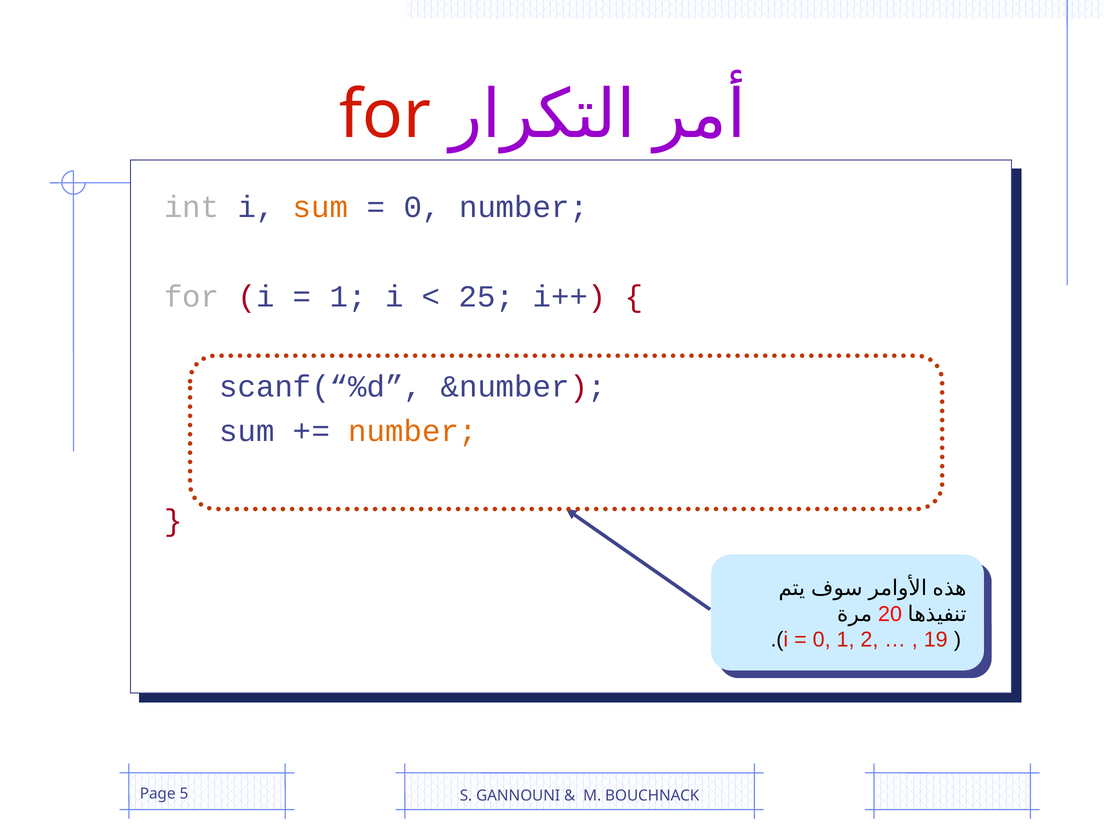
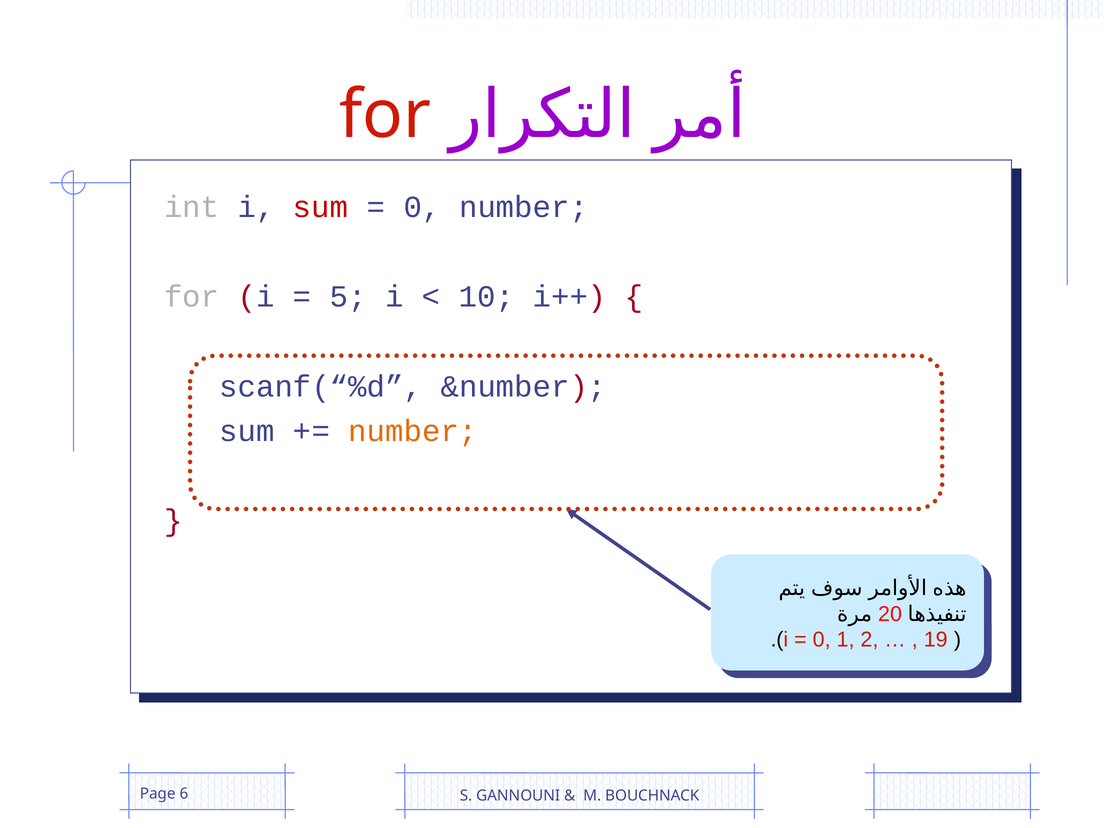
sum colour: orange -> red (321, 207)
1: 1 -> 5 (348, 297)
25: 25 -> 10 (487, 297)
5: 5 -> 6 (184, 794)
